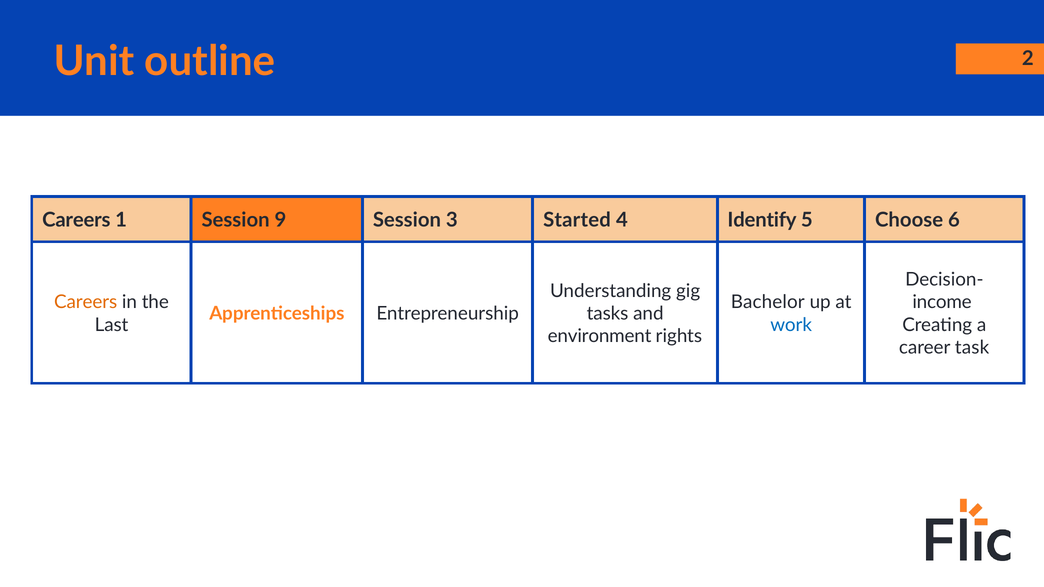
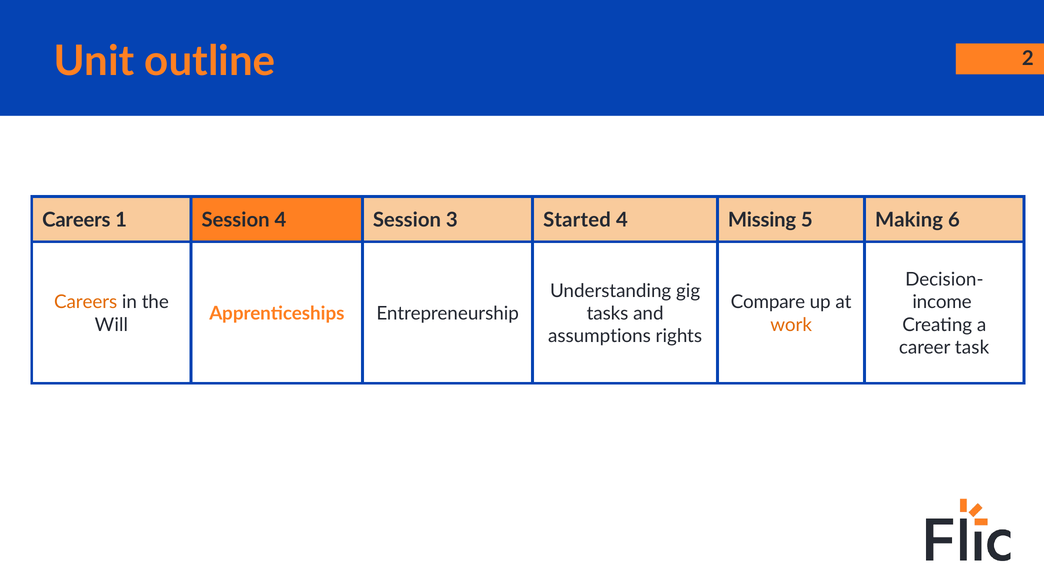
Session 9: 9 -> 4 (280, 220)
Identify: Identify -> Missing (762, 220)
Choose: Choose -> Making (909, 220)
Bachelor: Bachelor -> Compare (768, 302)
Last: Last -> Will (111, 325)
work colour: blue -> orange (791, 325)
environment: environment -> assumptions (599, 336)
